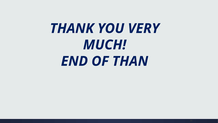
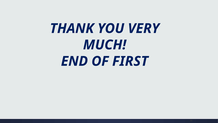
THAN: THAN -> FIRST (130, 61)
